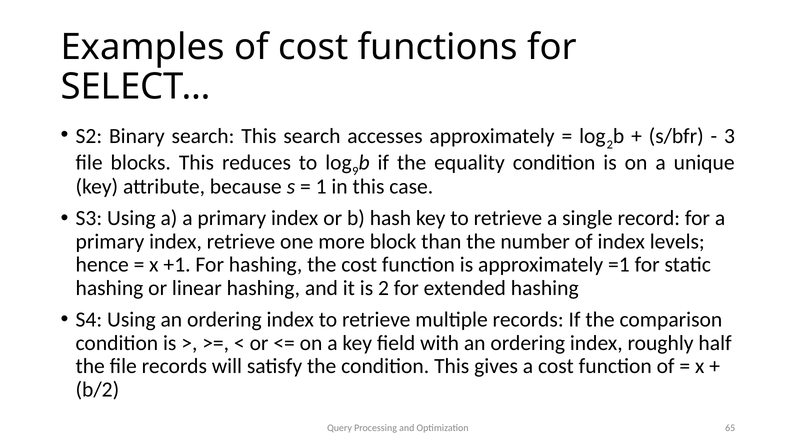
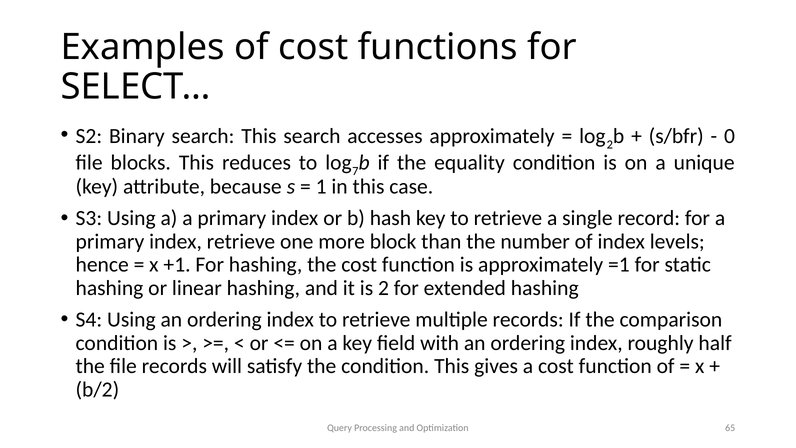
3: 3 -> 0 (730, 136)
9: 9 -> 7 (355, 171)
